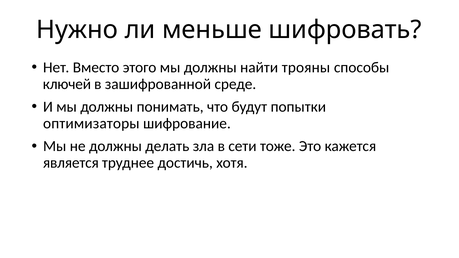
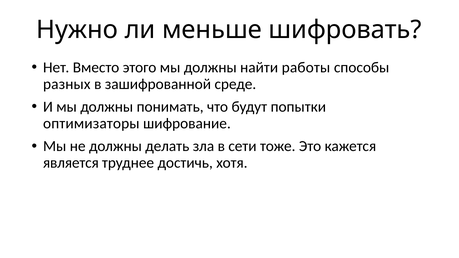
трояны: трояны -> работы (306, 68)
ключей: ключей -> разных (67, 84)
